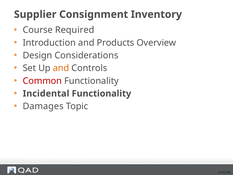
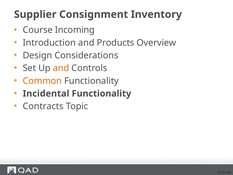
Required: Required -> Incoming (75, 30)
Common colour: red -> orange (42, 81)
Damages: Damages -> Contracts (43, 106)
